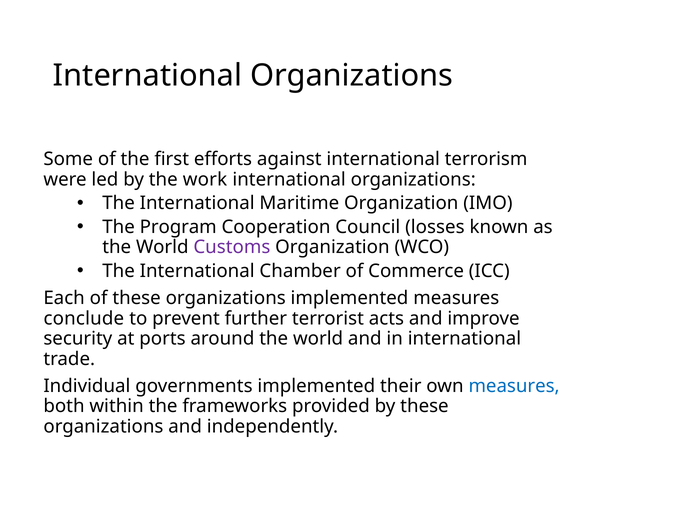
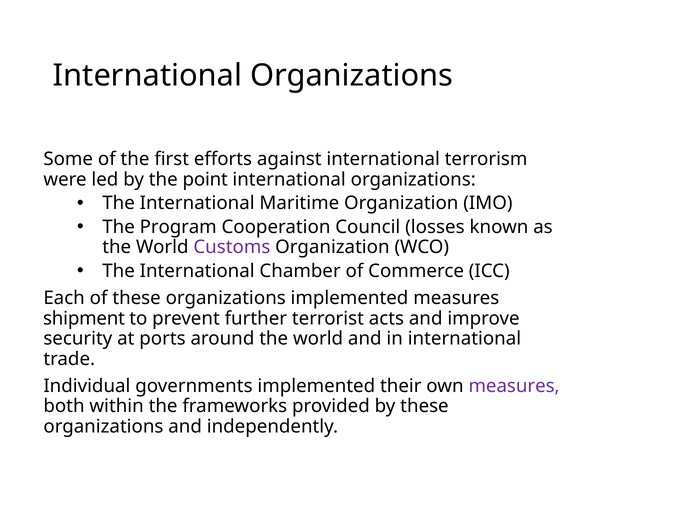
work: work -> point (205, 179)
conclude: conclude -> shipment (84, 318)
measures colour: blue -> purple (514, 386)
